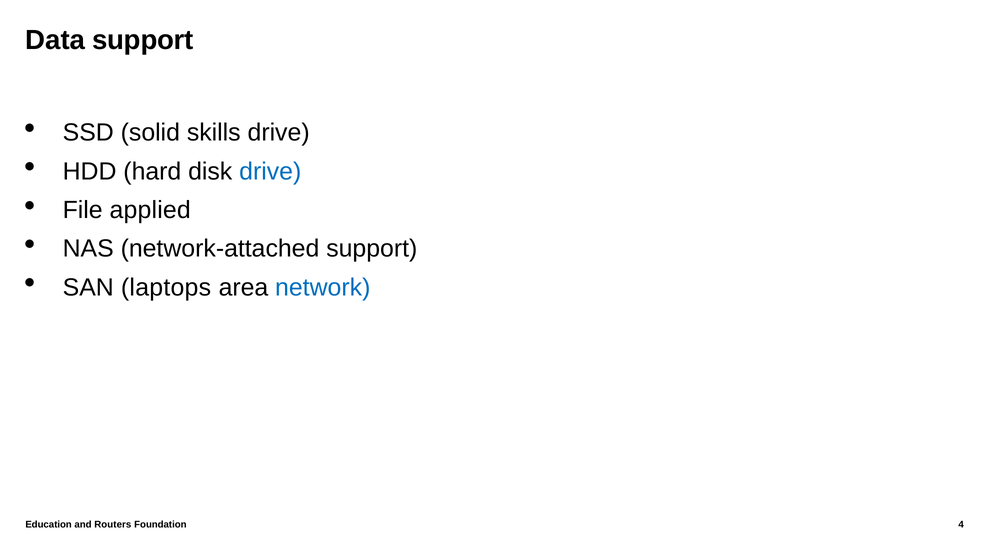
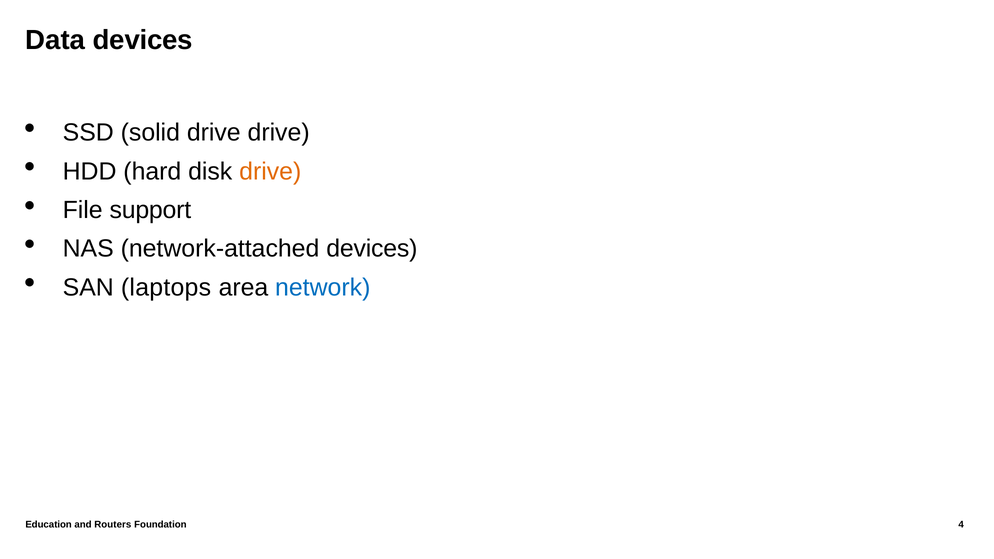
Data support: support -> devices (143, 40)
solid skills: skills -> drive (214, 133)
drive colour: blue -> orange (270, 171)
applied: applied -> support (150, 210)
network-attached support: support -> devices (372, 249)
